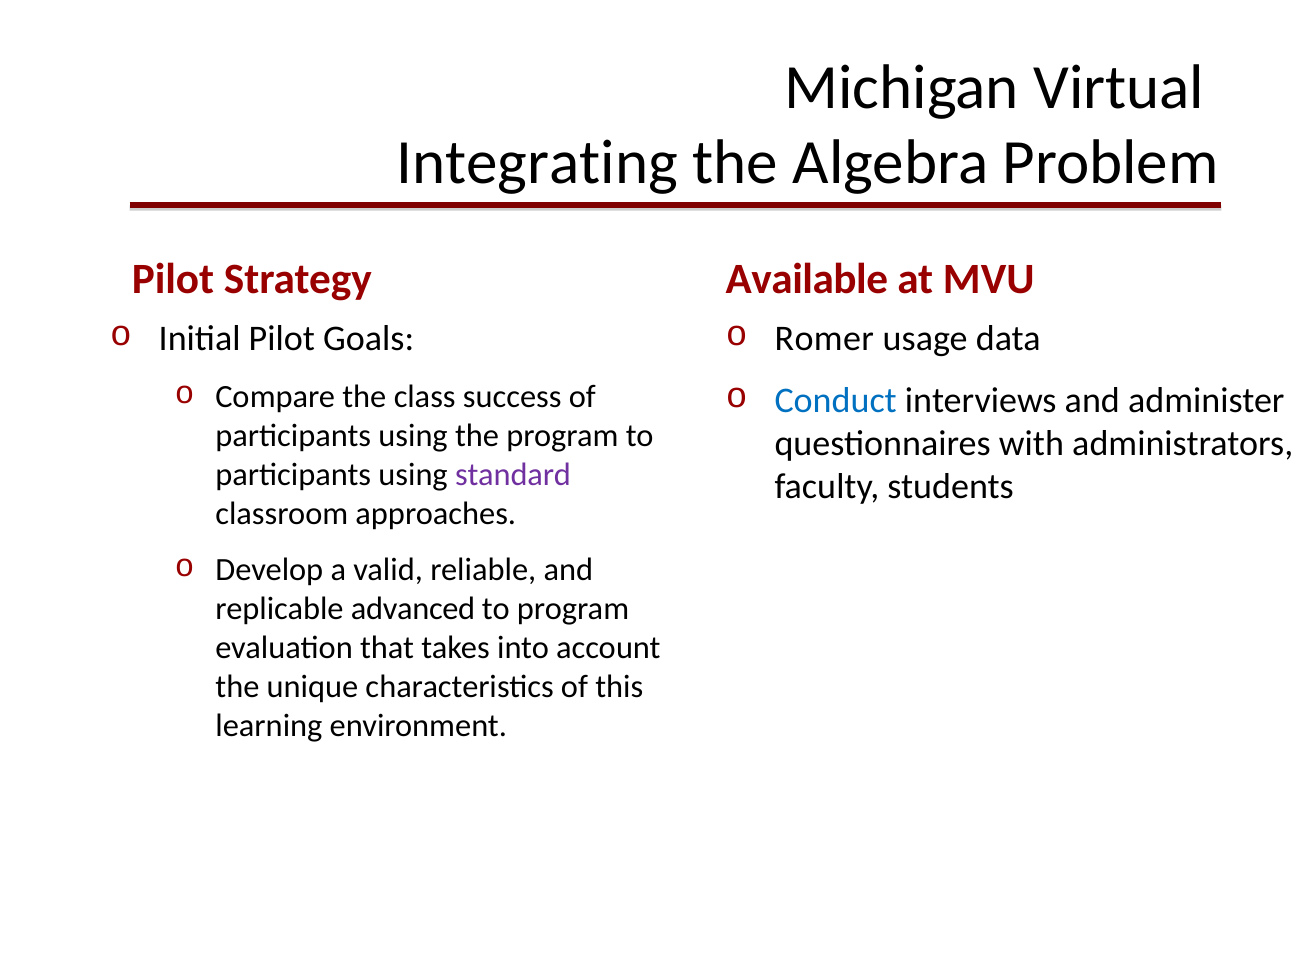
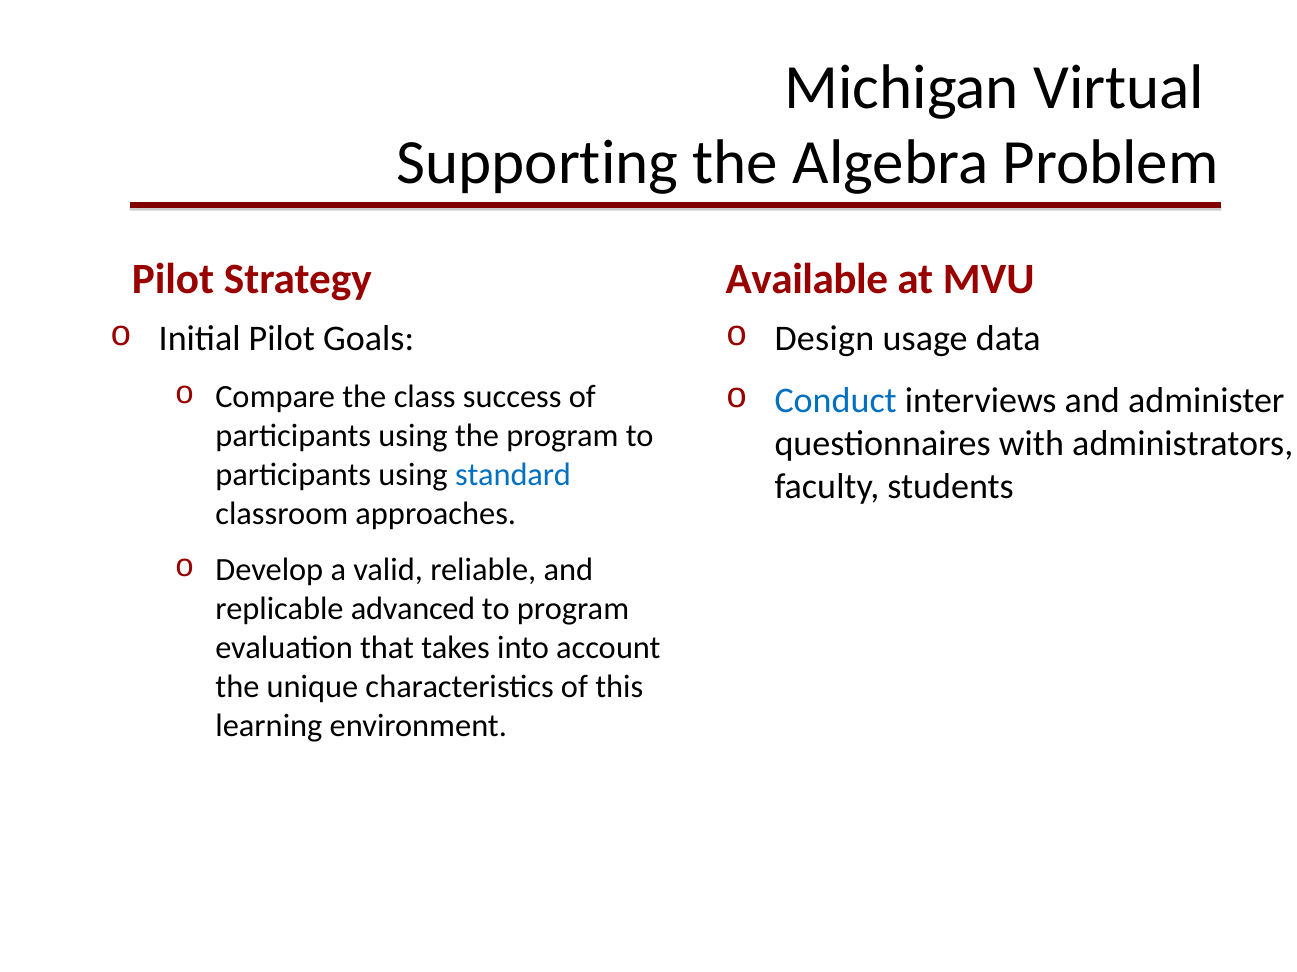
Integrating: Integrating -> Supporting (537, 163)
Romer: Romer -> Design (824, 339)
standard colour: purple -> blue (513, 475)
